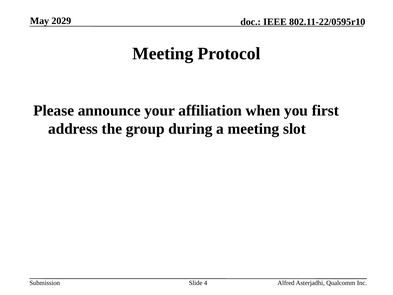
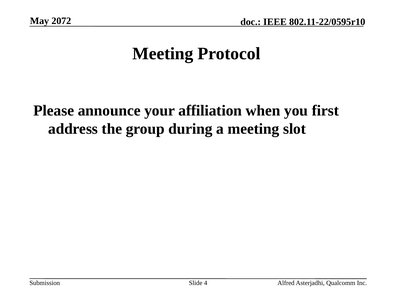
2029: 2029 -> 2072 (61, 21)
